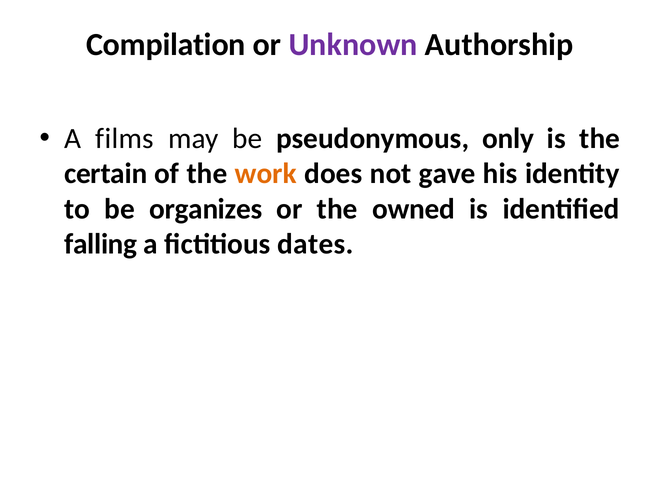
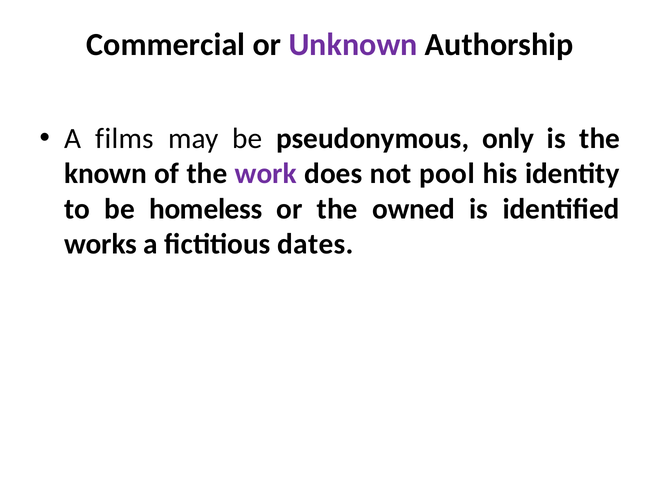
Compilation: Compilation -> Commercial (166, 45)
certain: certain -> known (106, 174)
work colour: orange -> purple (266, 174)
gave: gave -> pool (447, 174)
organizes: organizes -> homeless (206, 209)
falling: falling -> works (101, 244)
